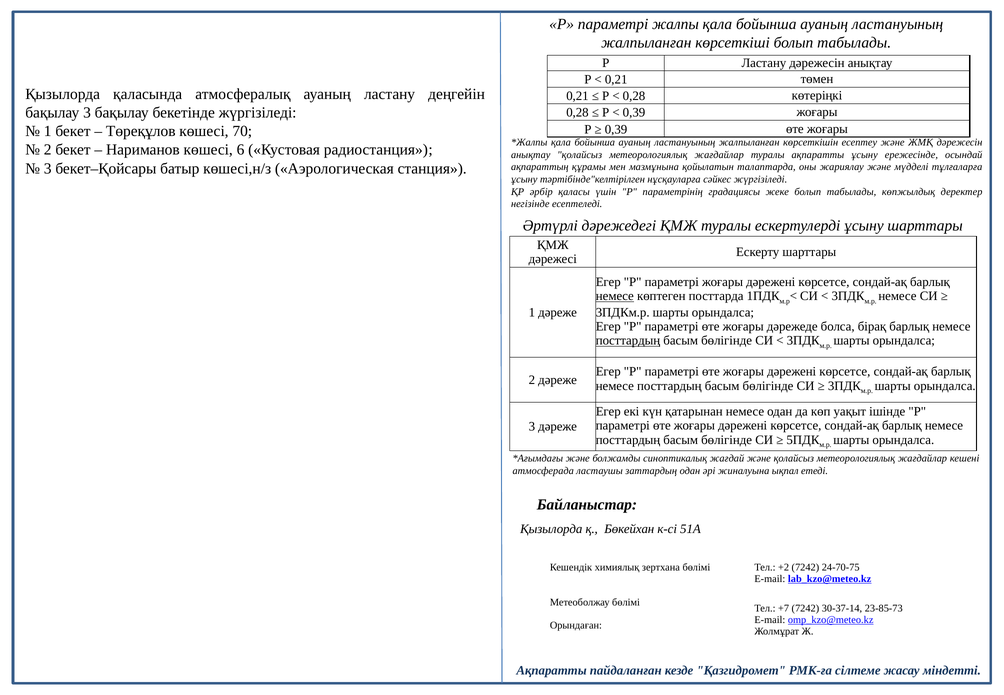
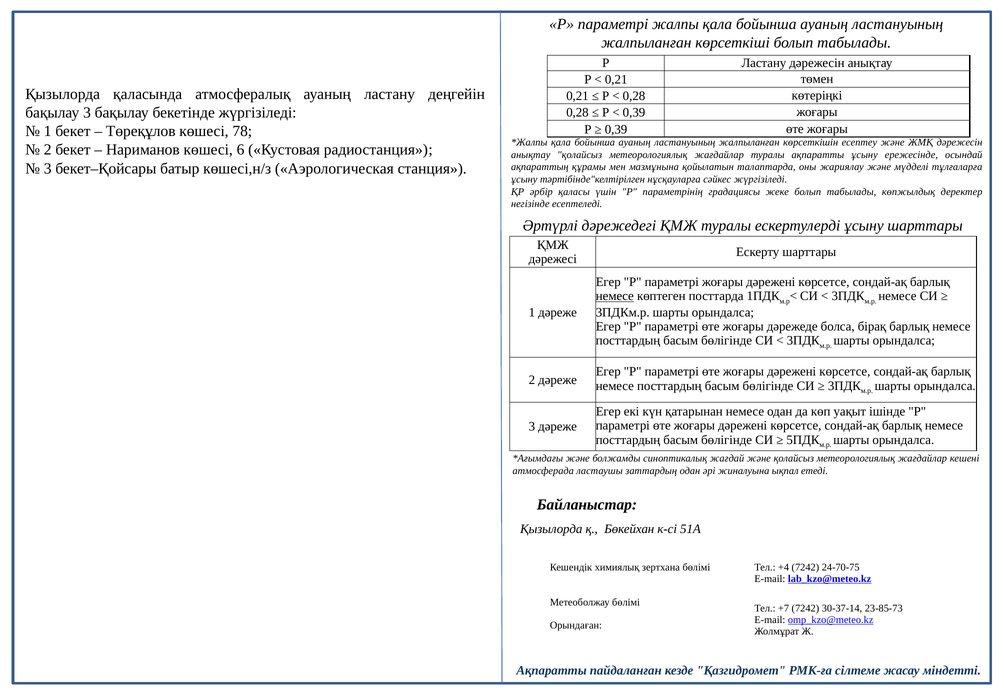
70: 70 -> 78 (242, 131)
посттардың underline: present -> none (628, 341)
+2: +2 -> +4 (784, 567)
